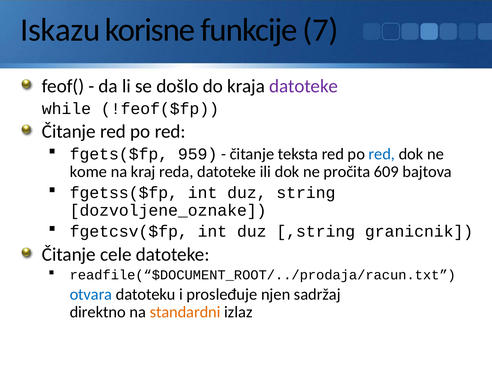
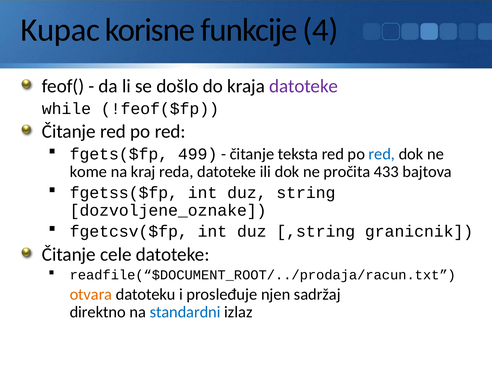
Iskazu: Iskazu -> Kupac (60, 30)
7: 7 -> 4 (320, 30)
959: 959 -> 499 (198, 154)
609: 609 -> 433 (386, 172)
otvara colour: blue -> orange (91, 294)
standardni colour: orange -> blue (185, 312)
